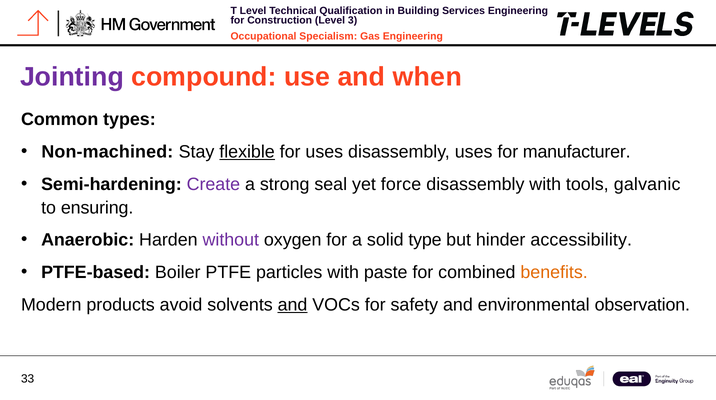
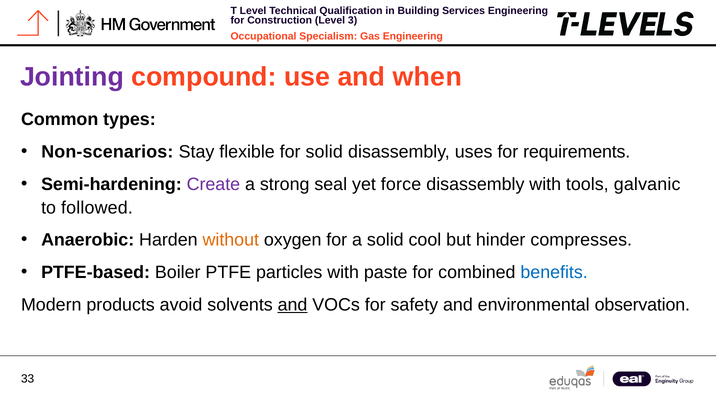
Non-machined: Non-machined -> Non-scenarios (107, 152)
flexible underline: present -> none (247, 152)
for uses: uses -> solid (324, 152)
manufacturer: manufacturer -> requirements (577, 152)
ensuring: ensuring -> followed (97, 208)
without colour: purple -> orange (231, 240)
type: type -> cool (425, 240)
accessibility: accessibility -> compresses (581, 240)
benefits colour: orange -> blue (554, 273)
